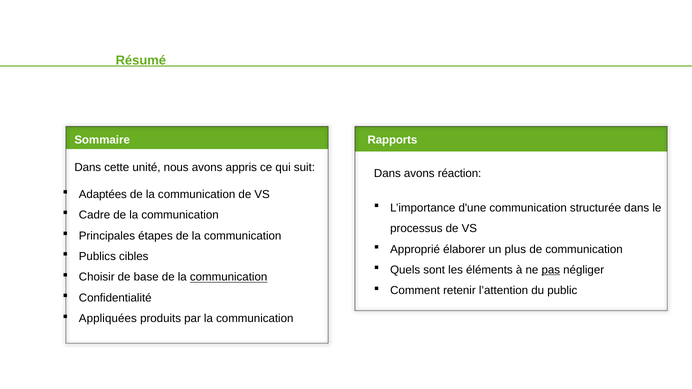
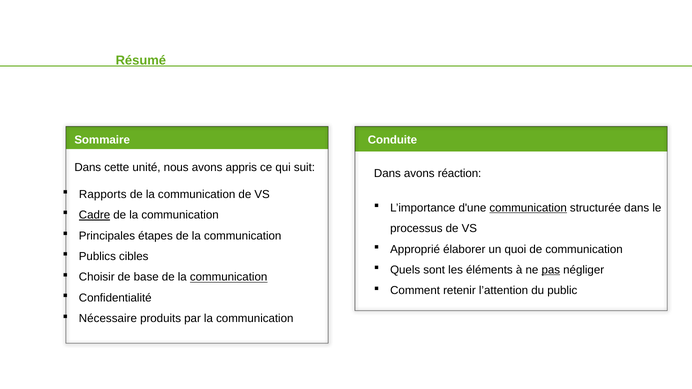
Rapports: Rapports -> Conduite (392, 140)
Adaptées: Adaptées -> Rapports (103, 194)
communication underline: none -> present (528, 208)
Cadre underline: none -> present (95, 215)
plus: plus -> quoi (515, 249)
Appliquées: Appliquées -> Nécessaire (108, 319)
